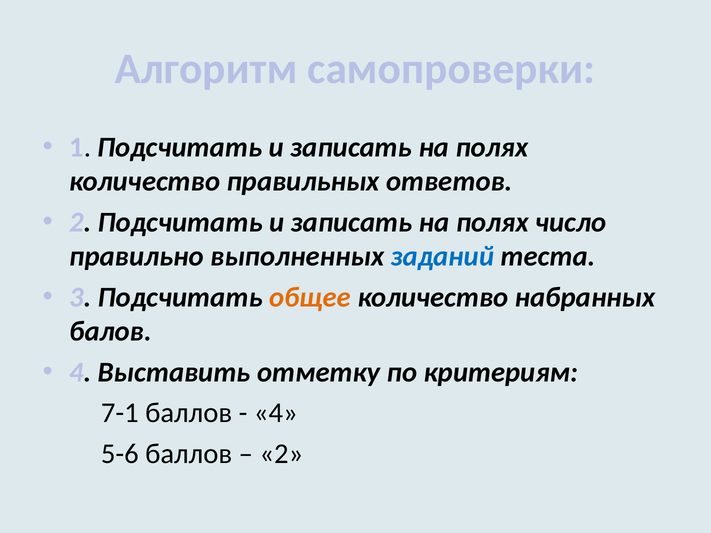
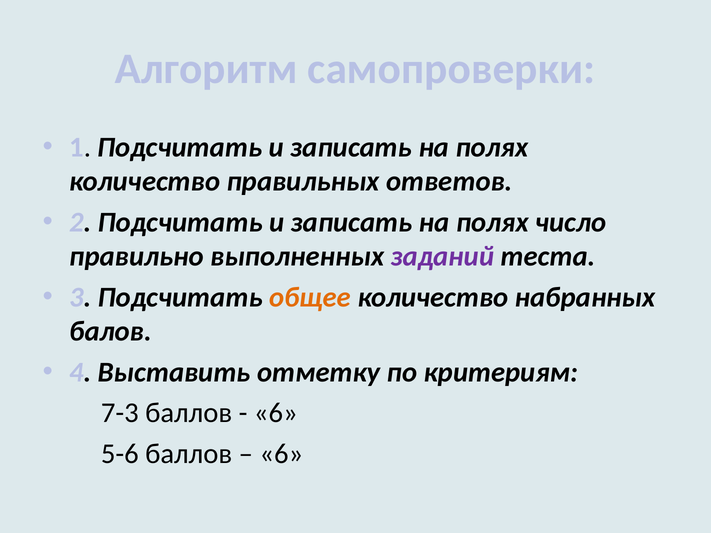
заданий colour: blue -> purple (442, 257)
7-1: 7-1 -> 7-3 (120, 413)
4: 4 -> 6 (276, 413)
2: 2 -> 6 (281, 454)
